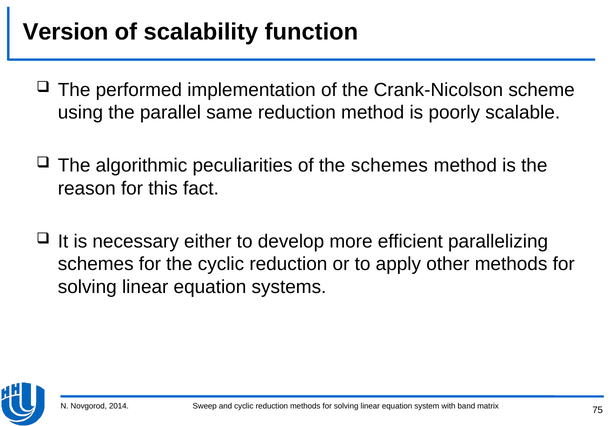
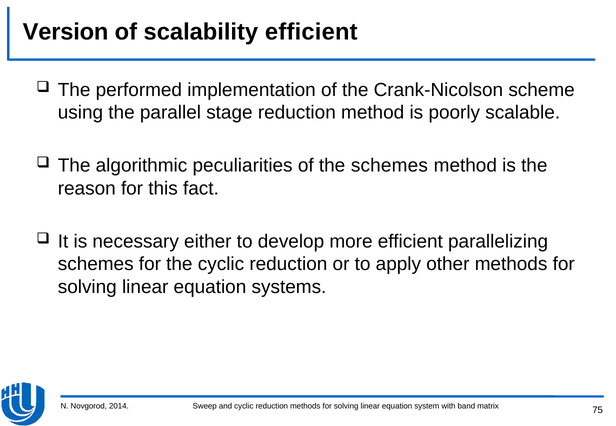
scalability function: function -> efficient (311, 32)
same: same -> stage (229, 113)
